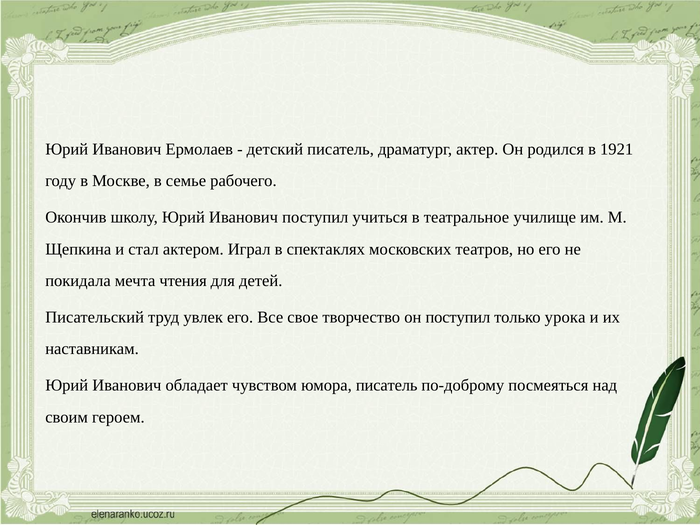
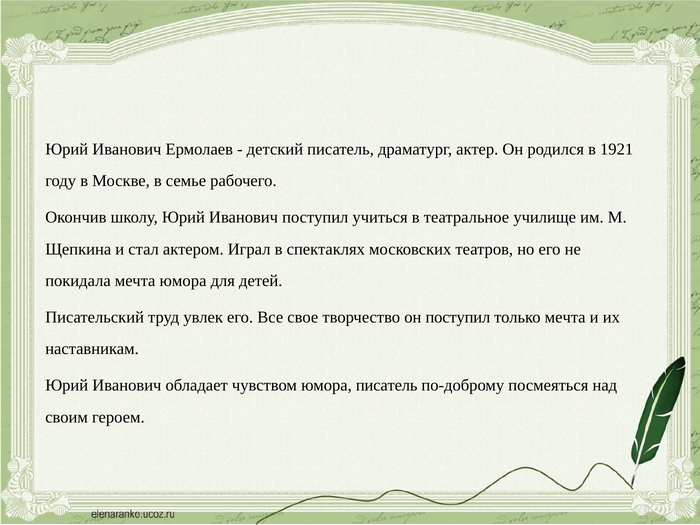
мечта чтения: чтения -> юмора (183, 281)
только урока: урока -> мечта (565, 317)
